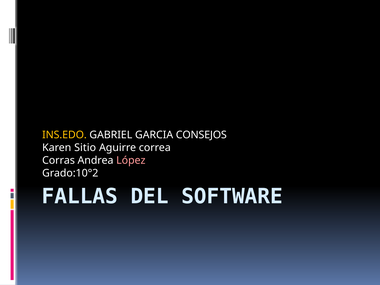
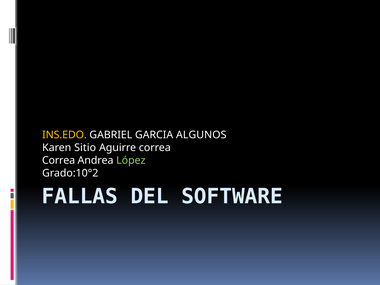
CONSEJOS: CONSEJOS -> ALGUNOS (201, 135)
Corras: Corras -> Correa (59, 160)
López colour: pink -> light green (131, 160)
